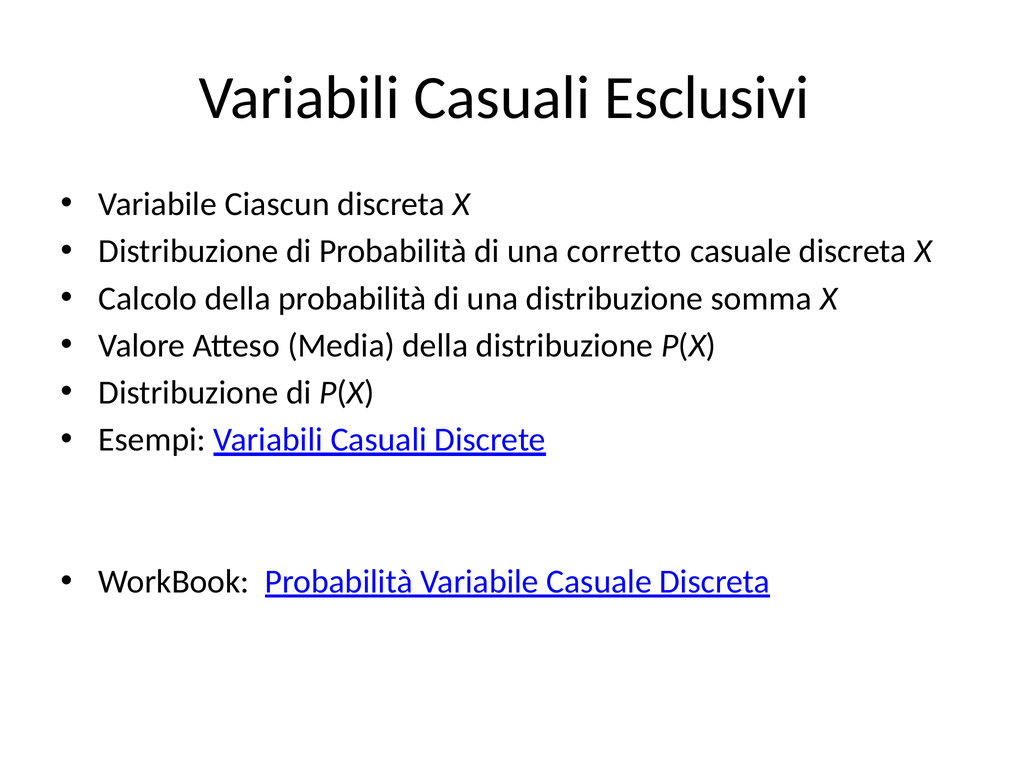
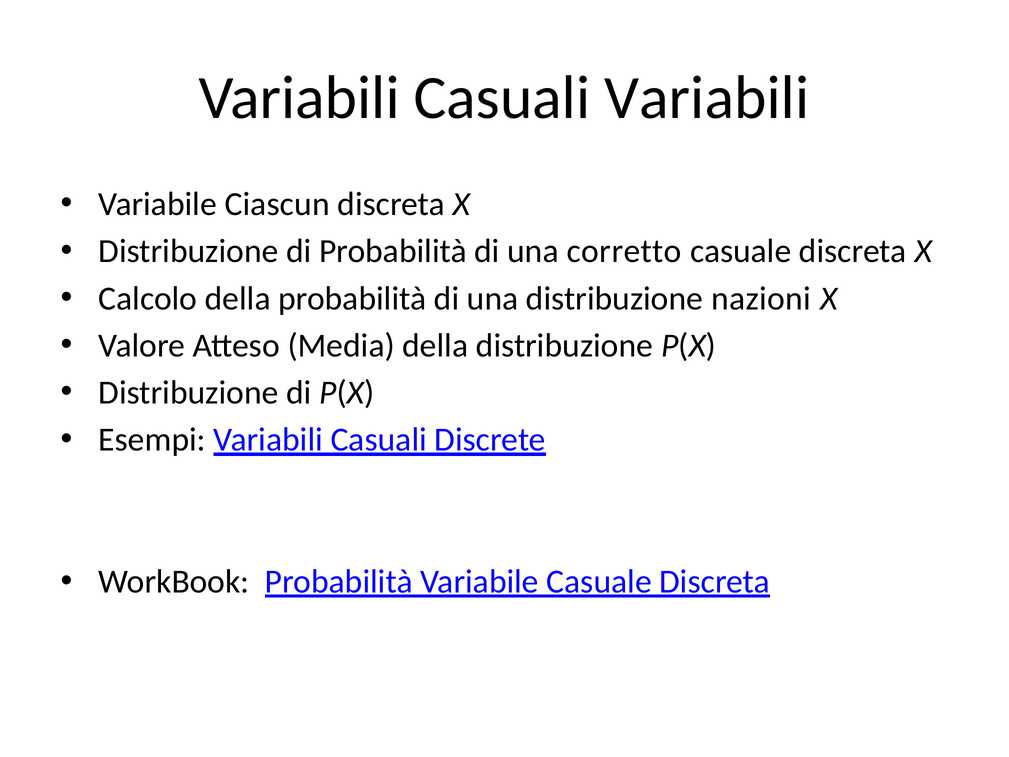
Casuali Esclusivi: Esclusivi -> Variabili (707, 98)
somma: somma -> nazioni (761, 298)
